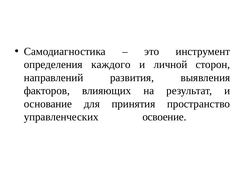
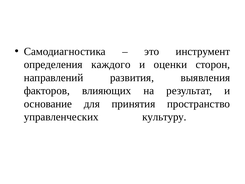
личной: личной -> оценки (170, 64)
освоение: освоение -> культуру (164, 117)
